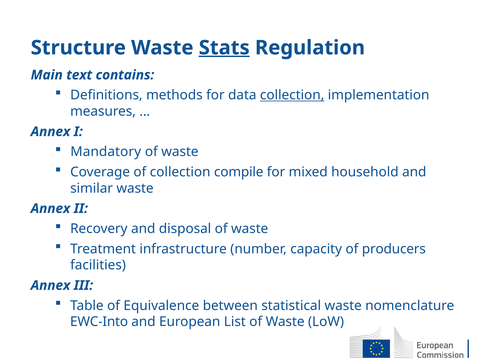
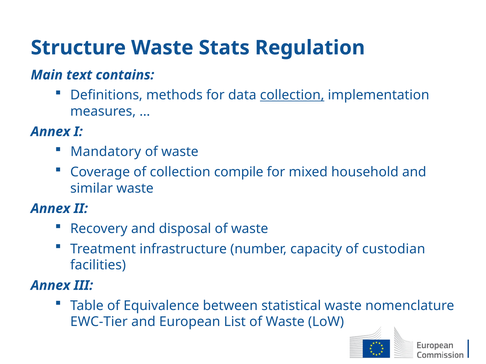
Stats underline: present -> none (224, 48)
producers: producers -> custodian (394, 249)
EWC-Into: EWC-Into -> EWC-Tier (99, 322)
